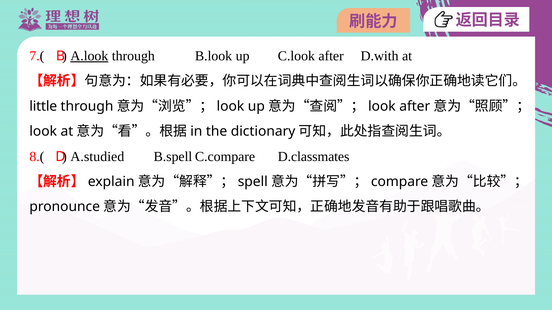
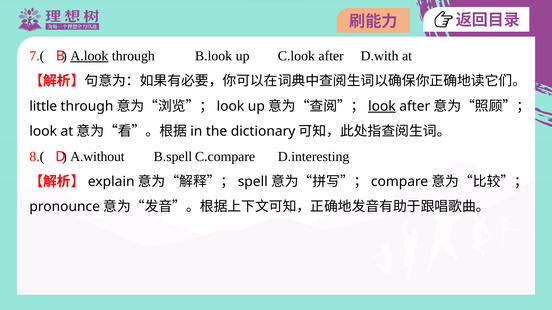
look underline: none -> present (382, 106)
A.studied: A.studied -> A.without (97, 157)
D.classmates: D.classmates -> D.interesting (314, 157)
